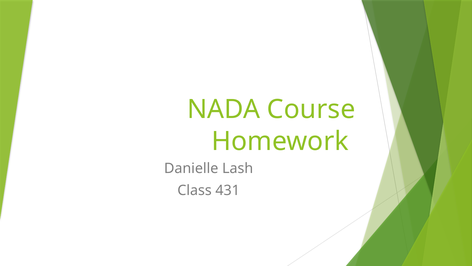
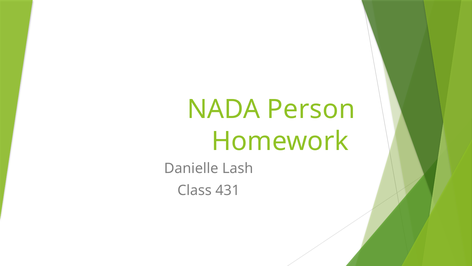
Course: Course -> Person (311, 109)
